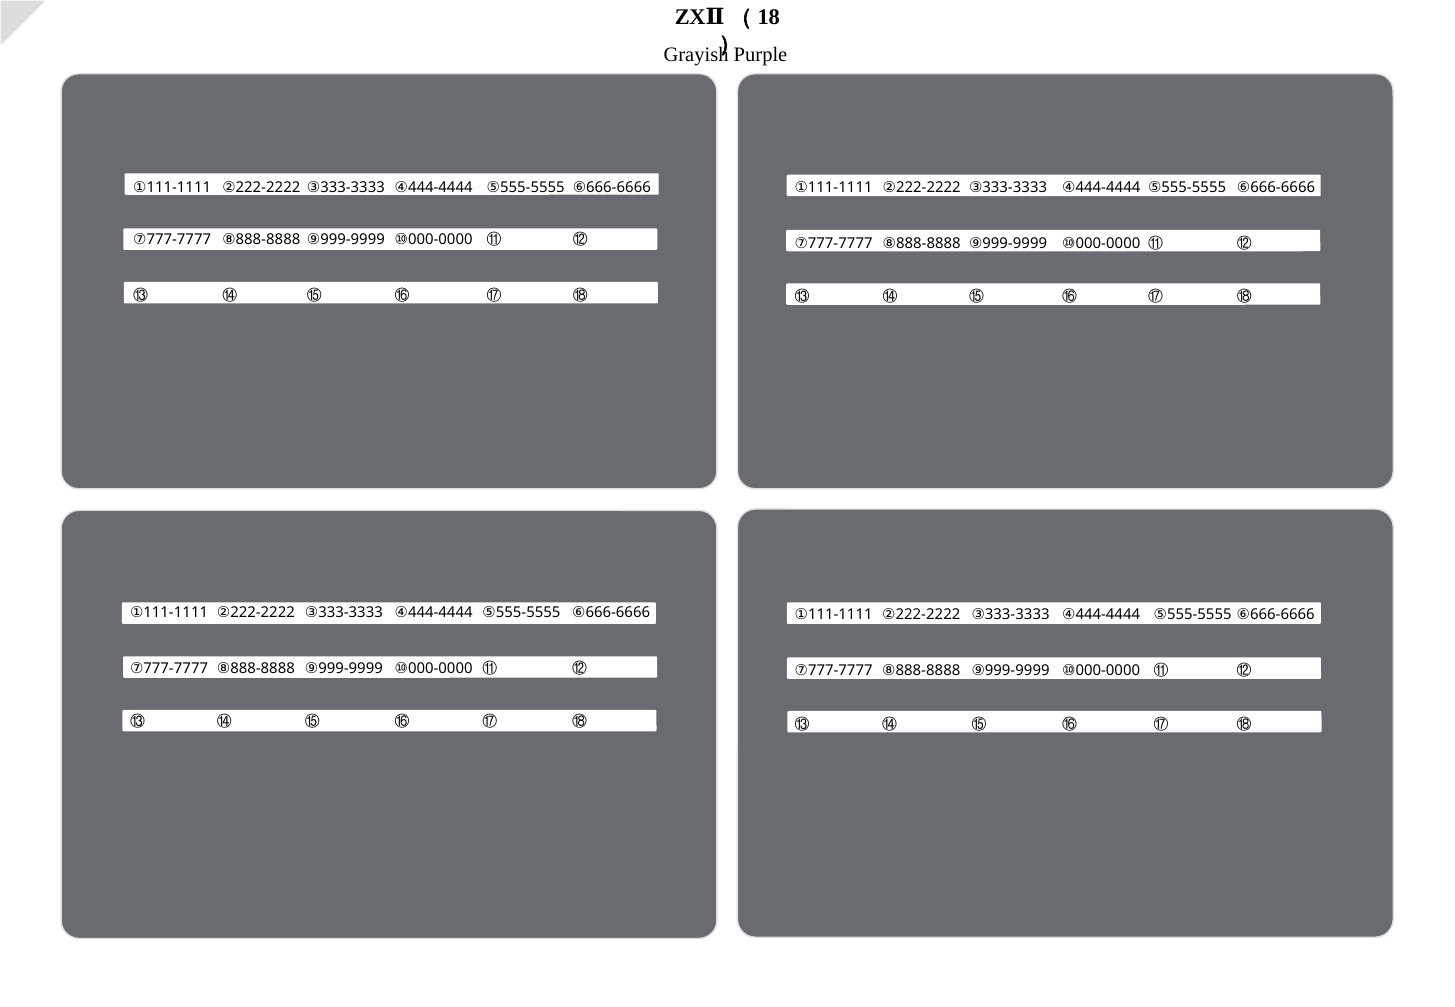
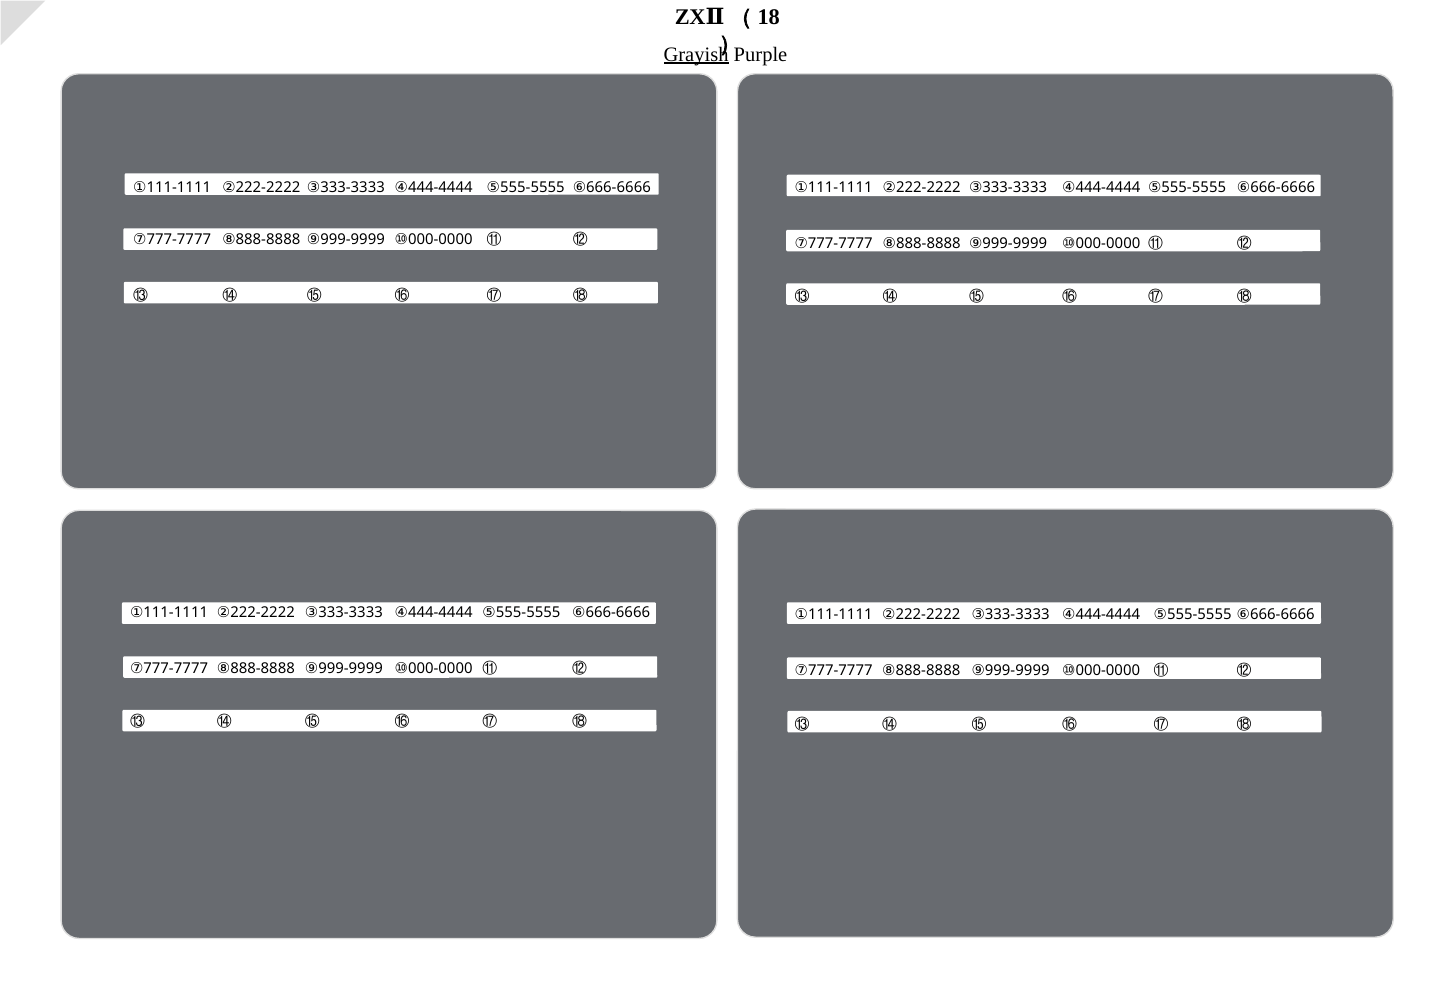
Grayish underline: none -> present (696, 54)
